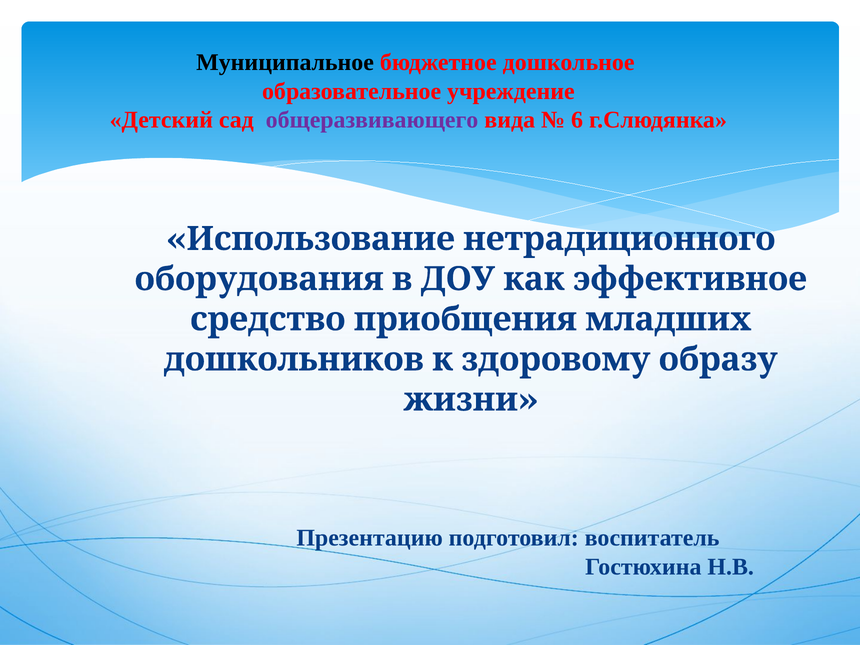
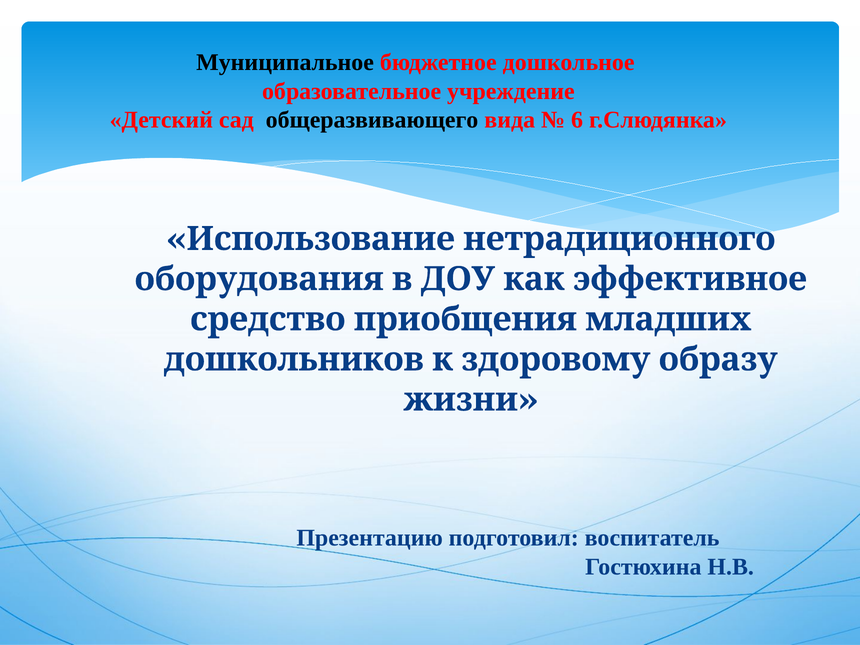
общеразвивающего colour: purple -> black (372, 120)
